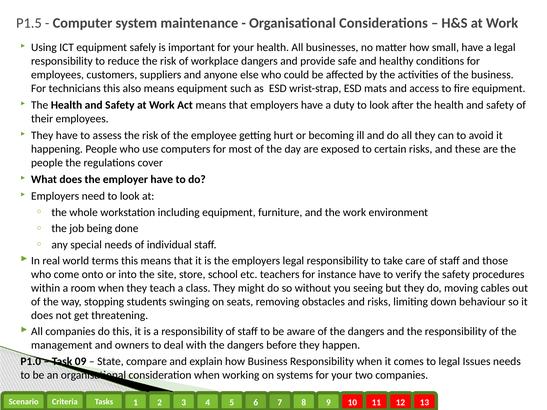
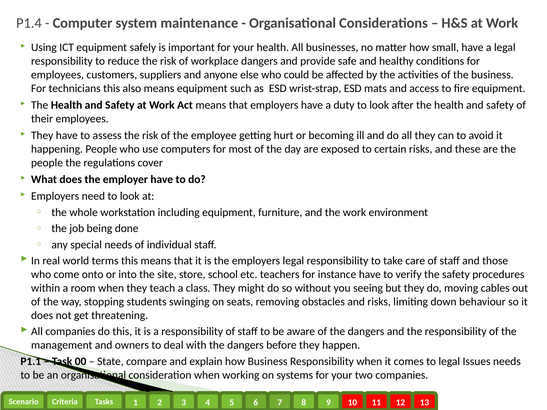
P1.5: P1.5 -> P1.4 (29, 23)
P1.0: P1.0 -> P1.1 (31, 362)
09: 09 -> 00 (81, 362)
